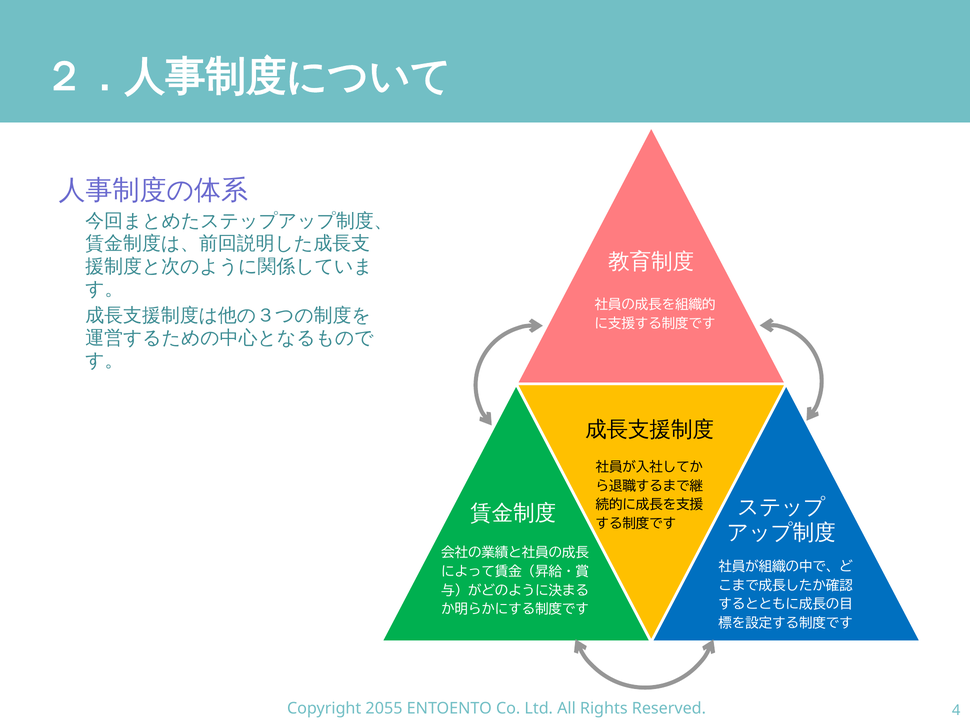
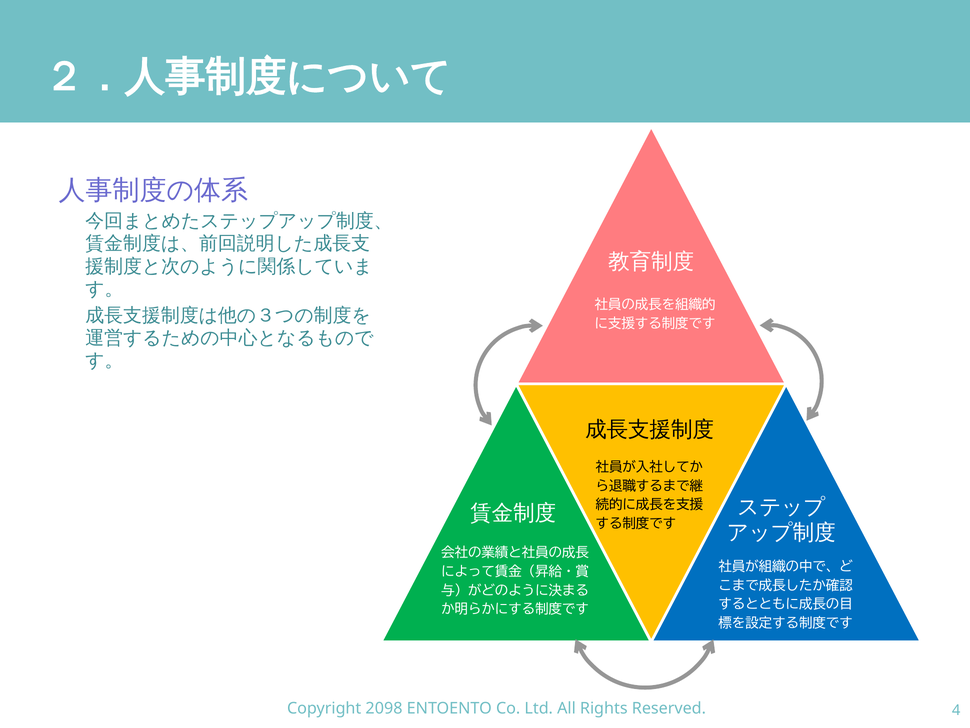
2055: 2055 -> 2098 (384, 708)
